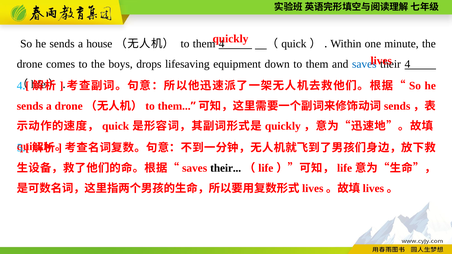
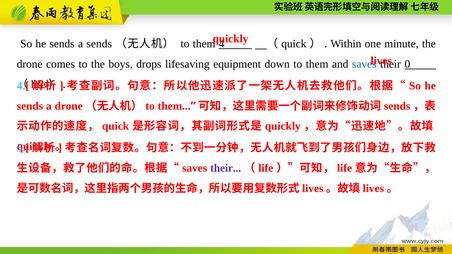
a house: house -> sends (99, 44)
4: 4 -> 0 (407, 64)
their colour: black -> purple (226, 168)
